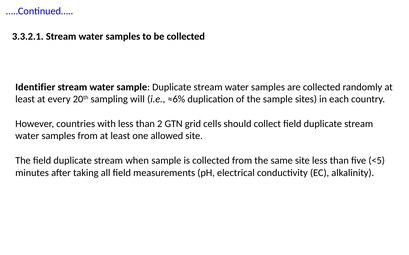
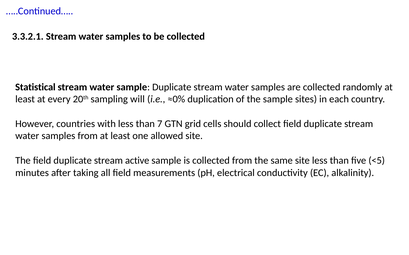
Identifier: Identifier -> Statistical (35, 87)
≈6%: ≈6% -> ≈0% (176, 99)
2: 2 -> 7 (160, 124)
when: when -> active (137, 161)
